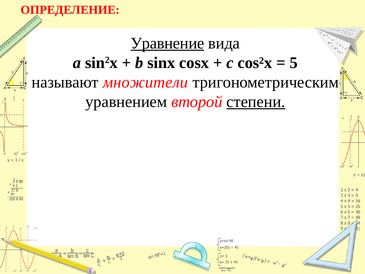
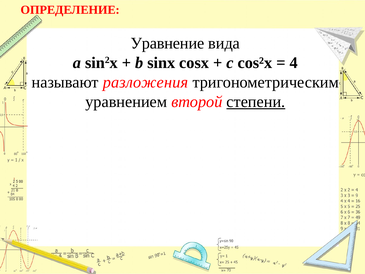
Уравнение underline: present -> none (167, 43)
5: 5 -> 4 (294, 63)
множители: множители -> разложения (145, 82)
